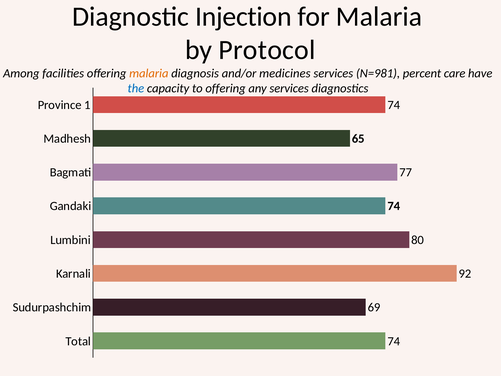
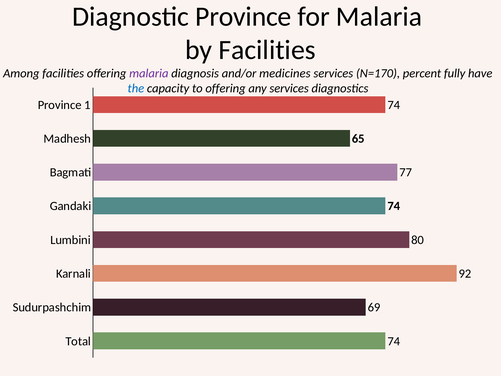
Diagnostic Injection: Injection -> Province (243, 17)
by Protocol: Protocol -> Facilities (267, 50)
malaria colour: orange -> purple (149, 73)
N=981: N=981 -> N=170 (378, 73)
care: care -> fully (455, 73)
